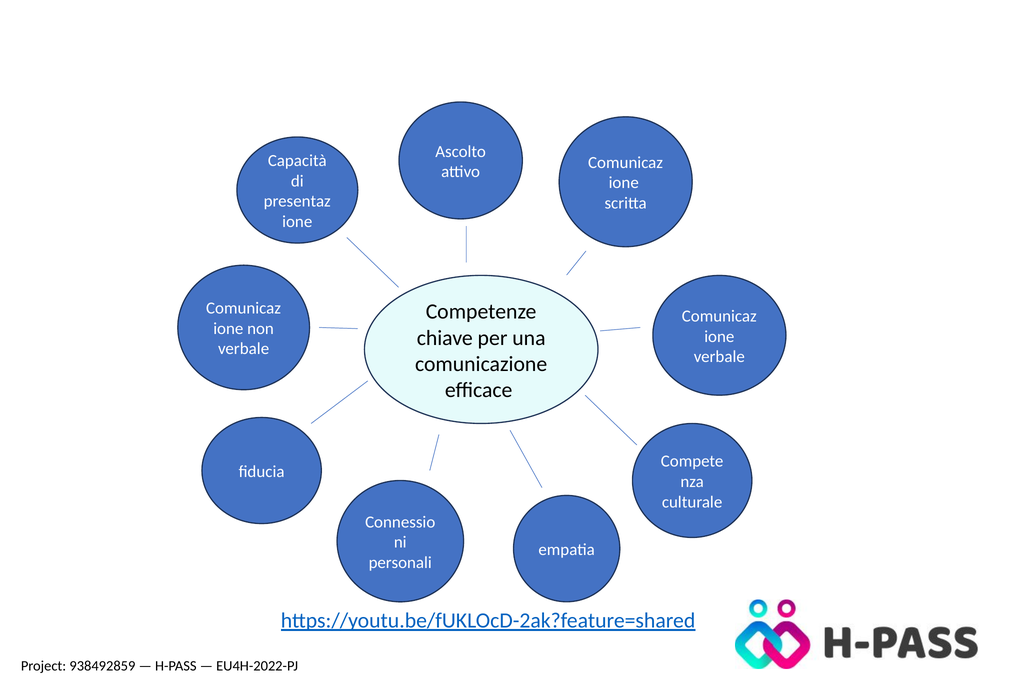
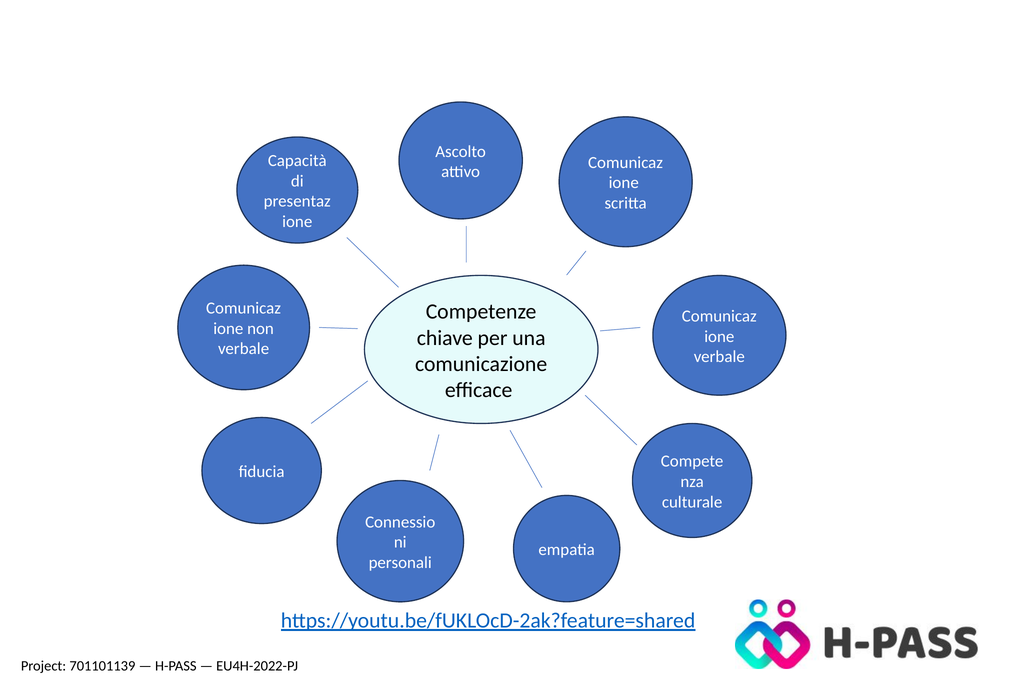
938492859: 938492859 -> 701101139 (102, 666)
